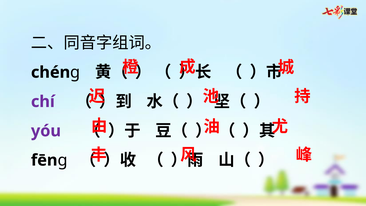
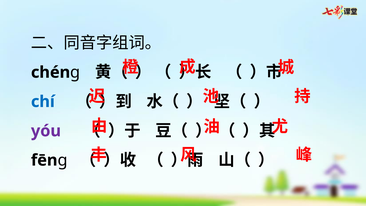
chí colour: purple -> blue (43, 102)
